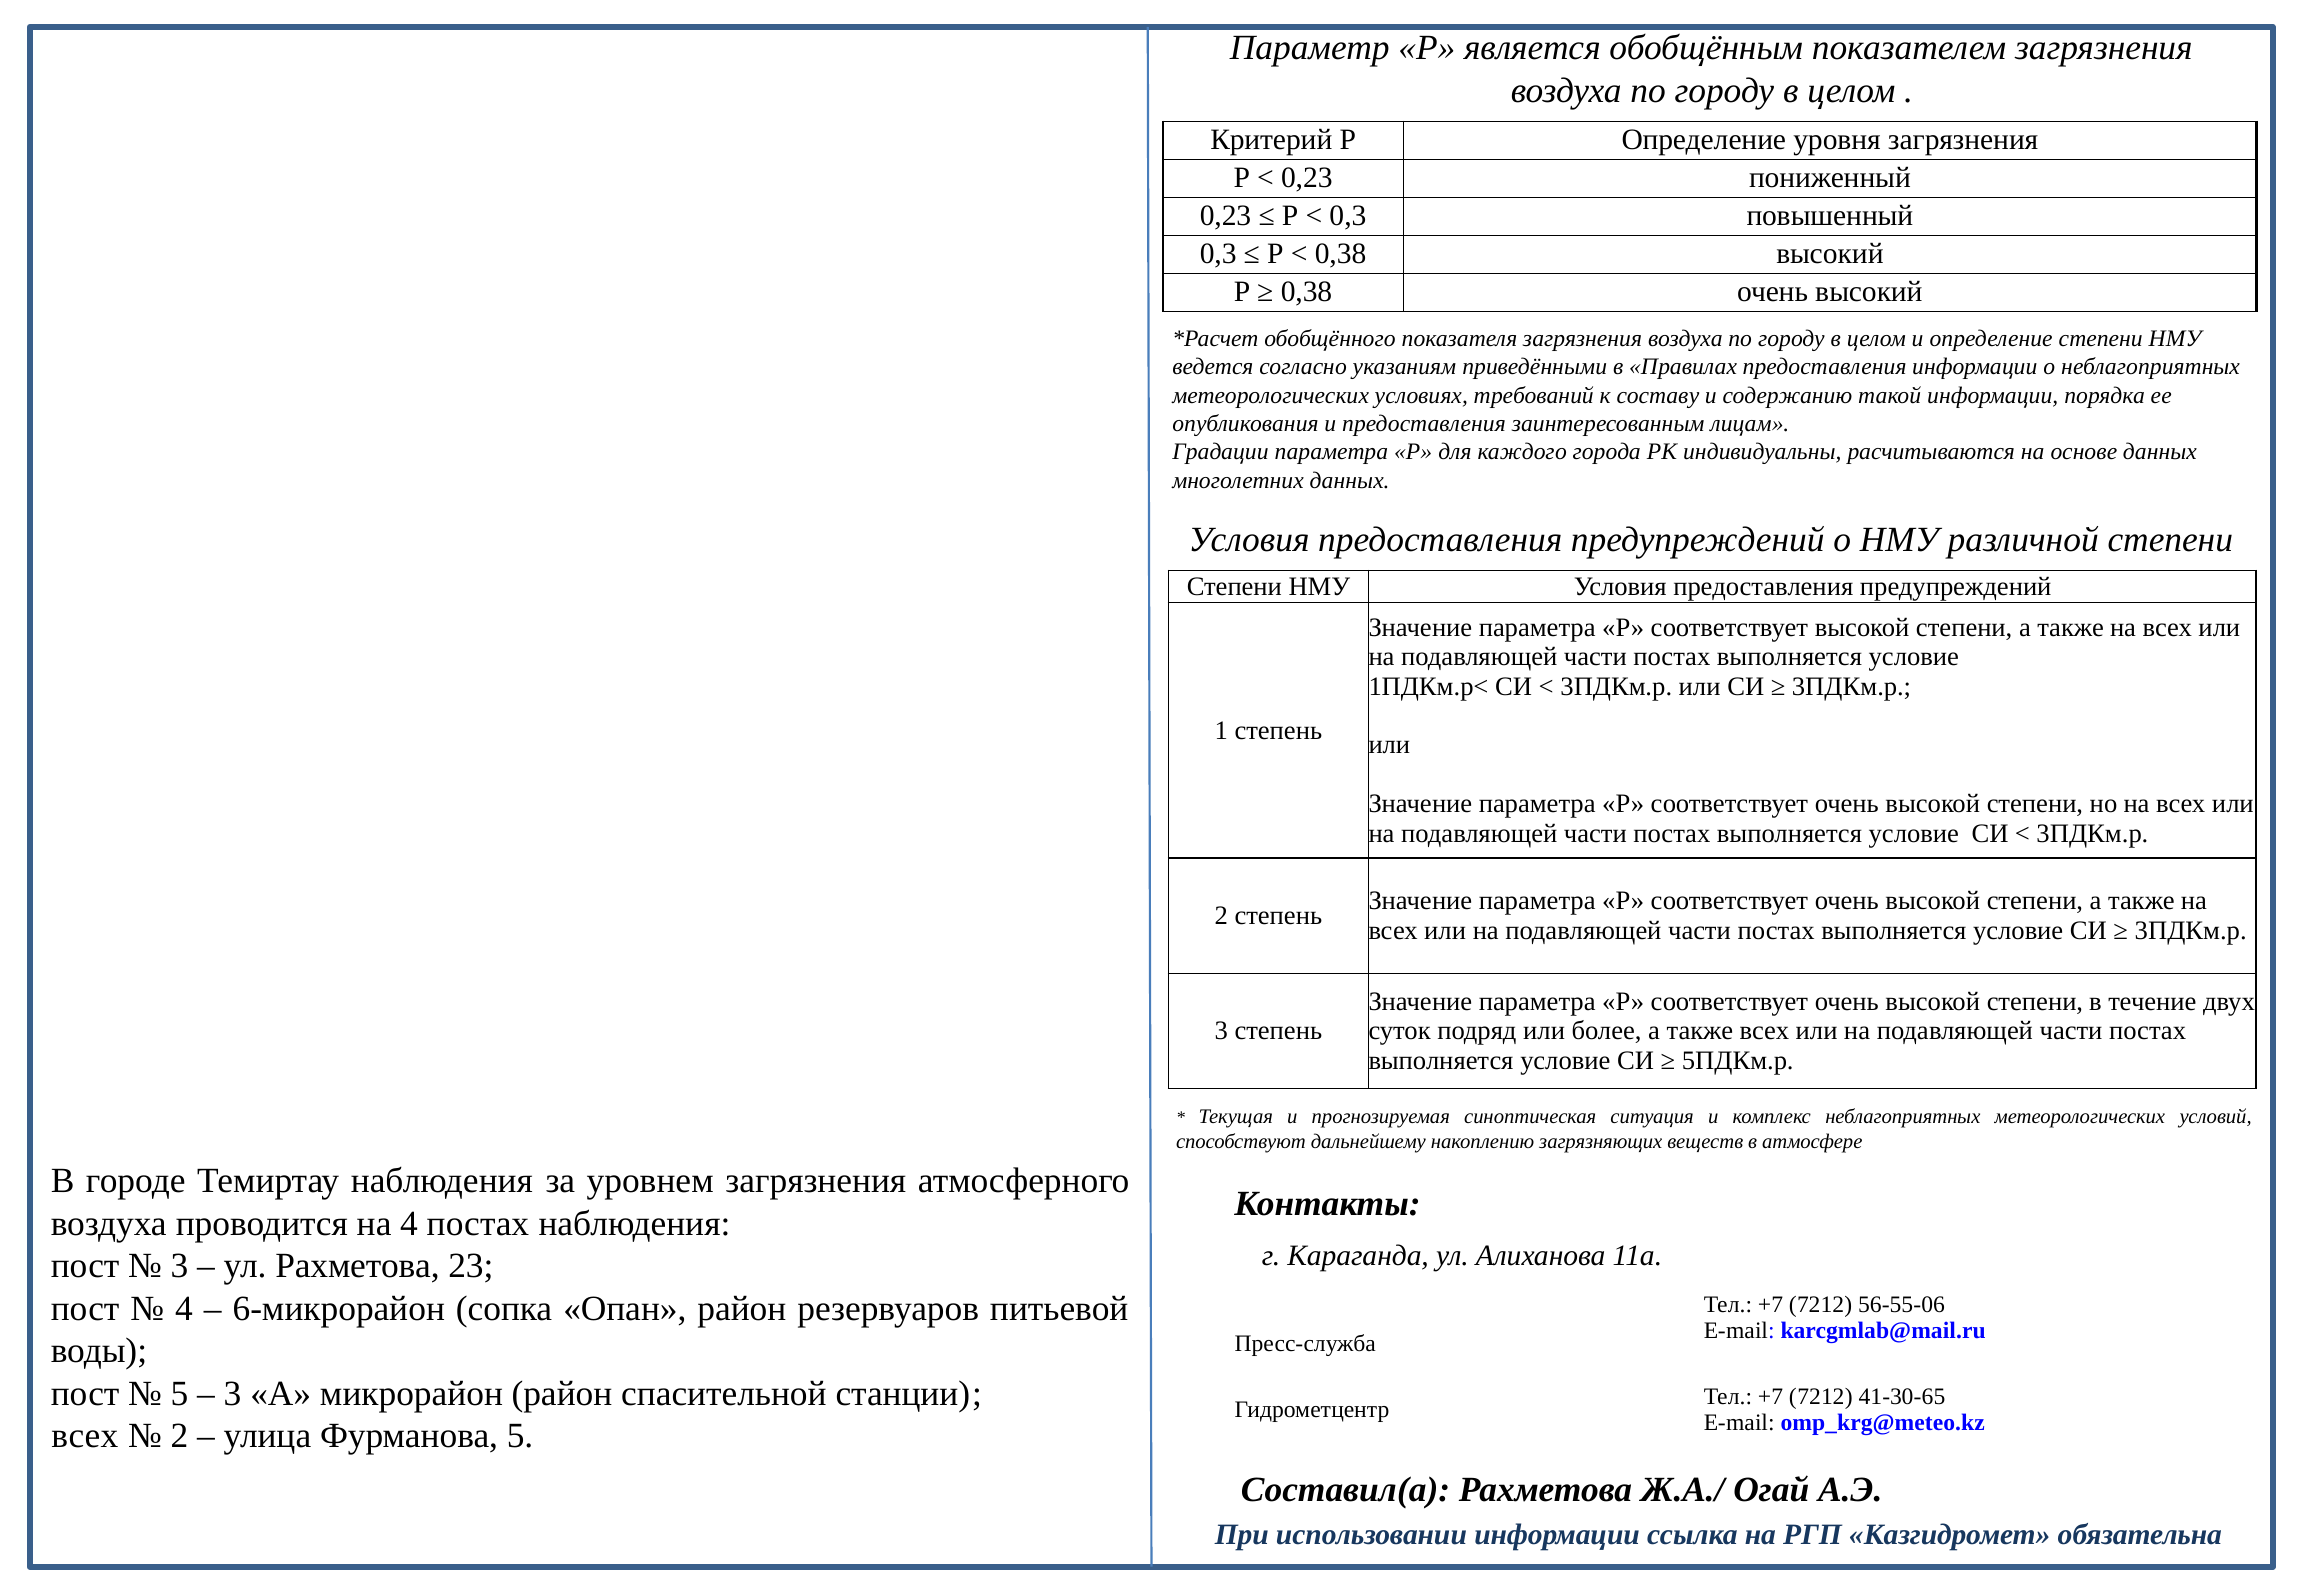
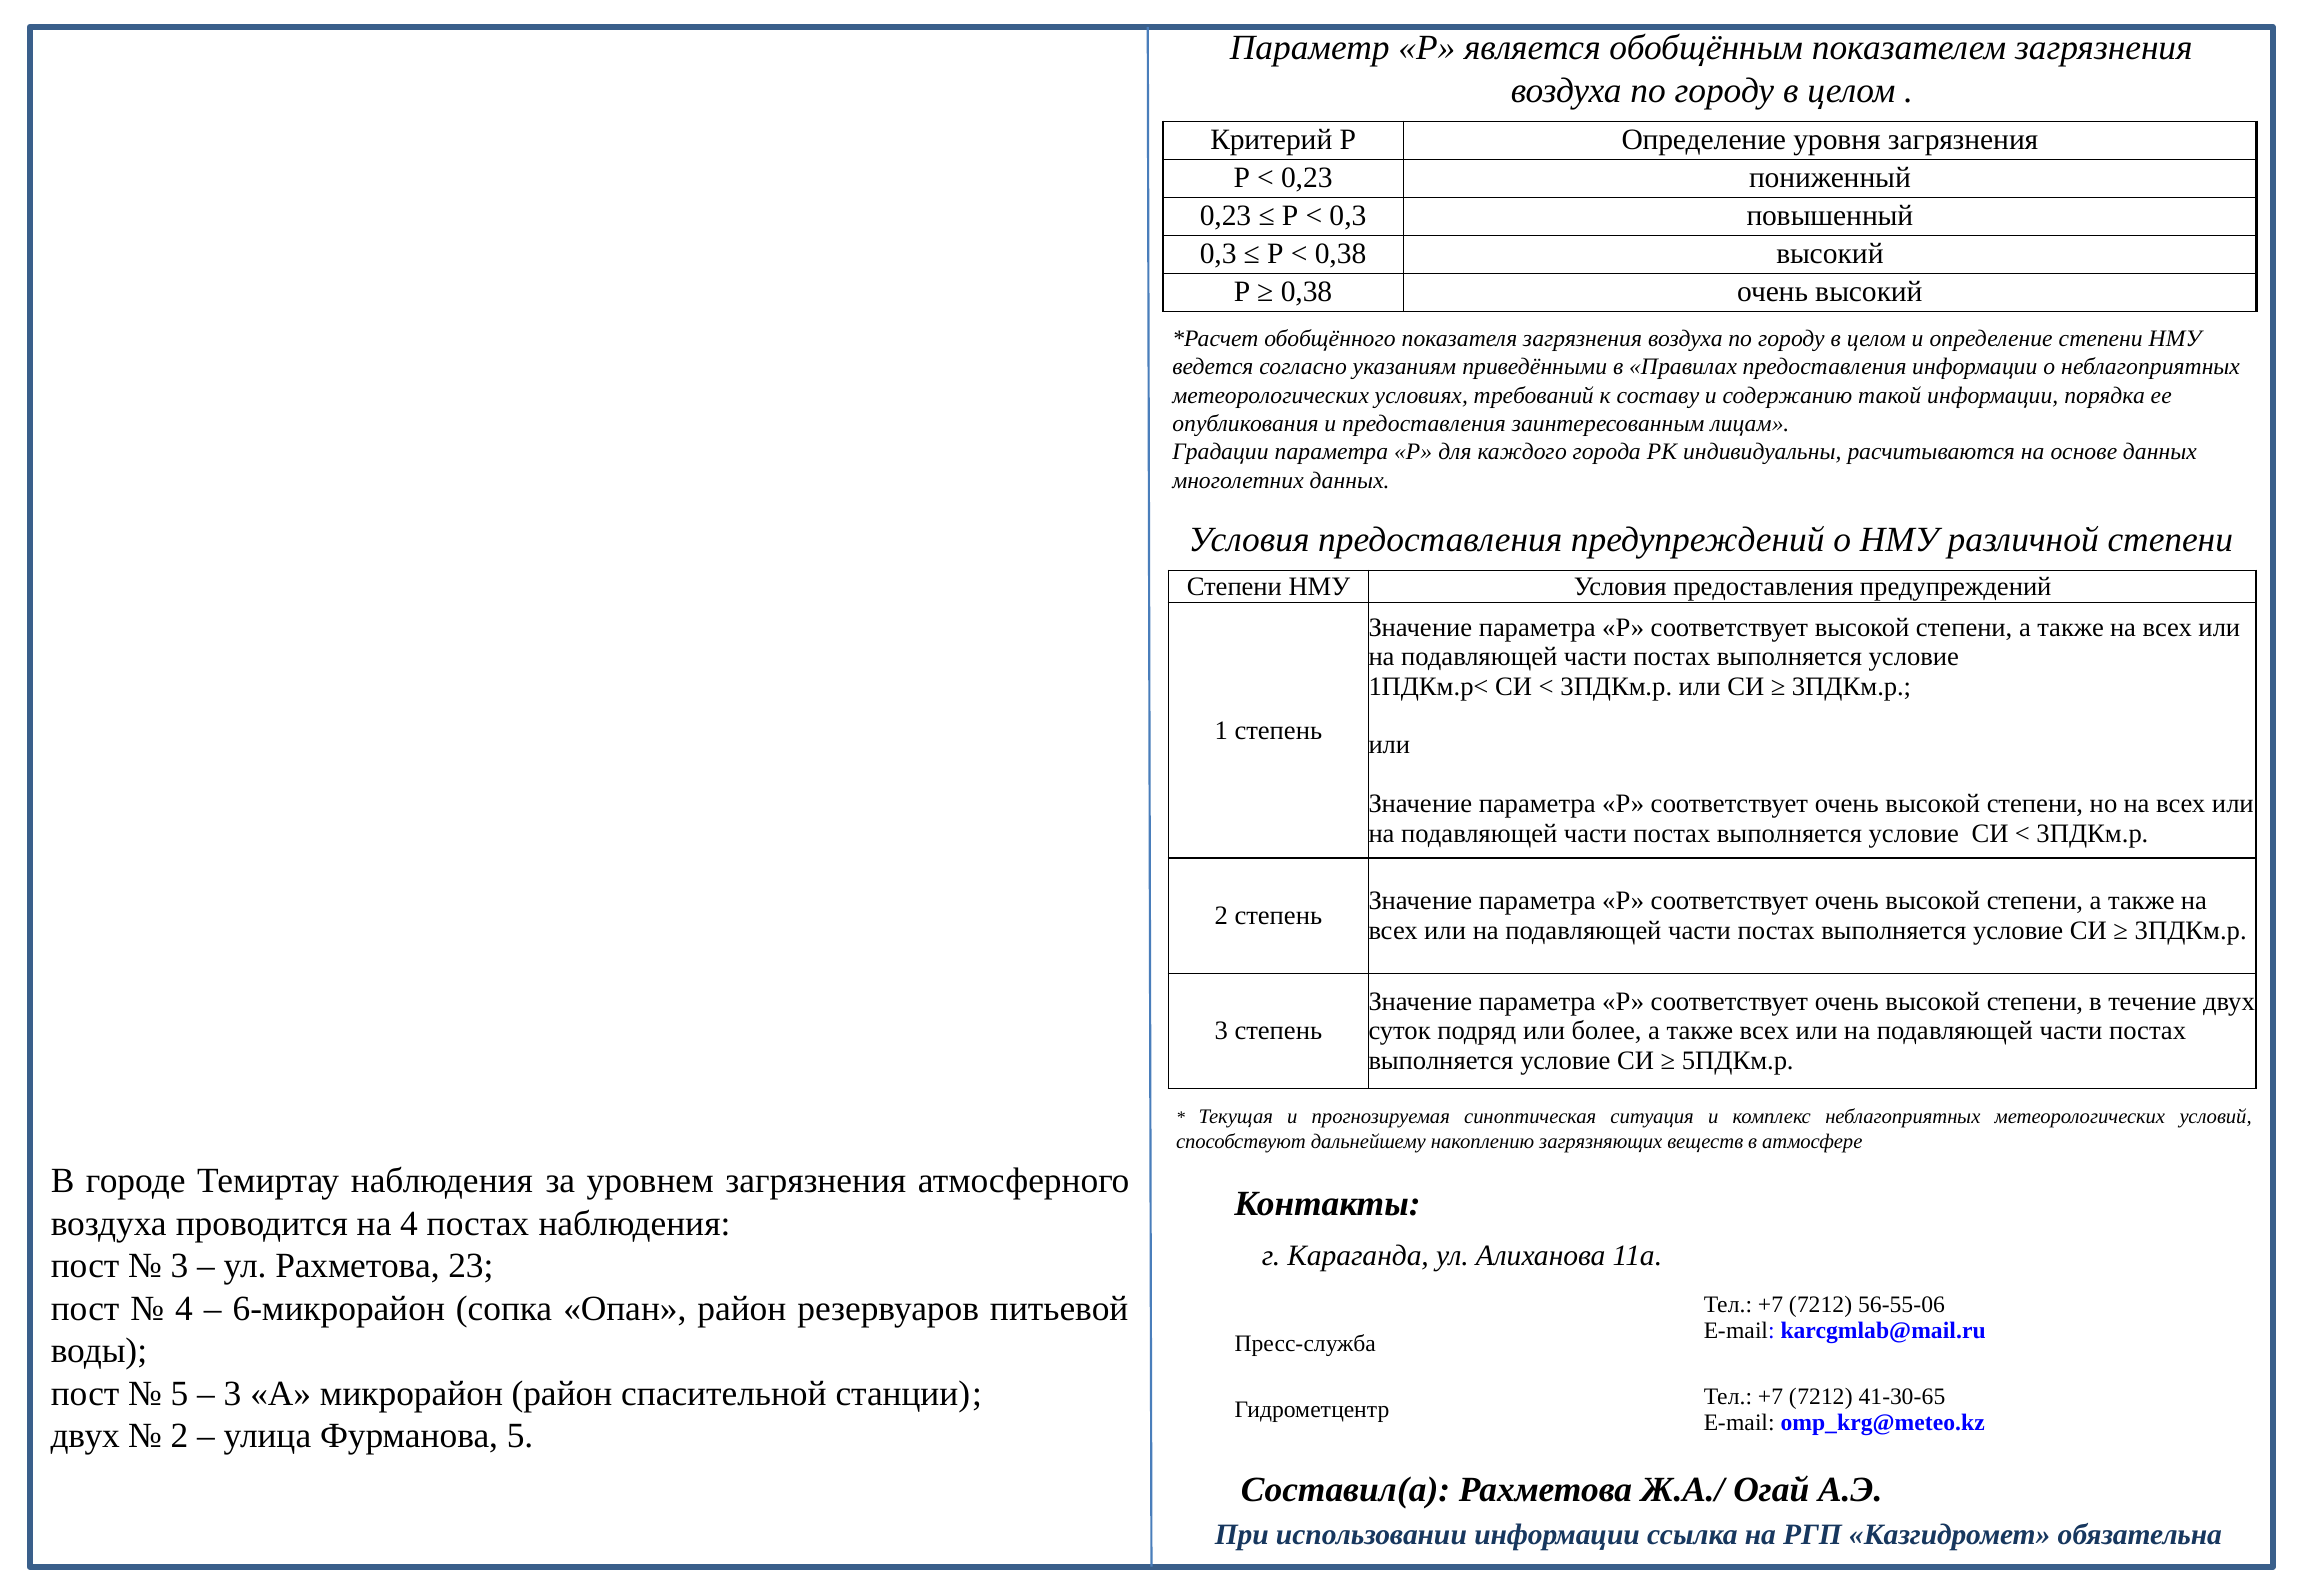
всех: всех -> двух (85, 1436)
